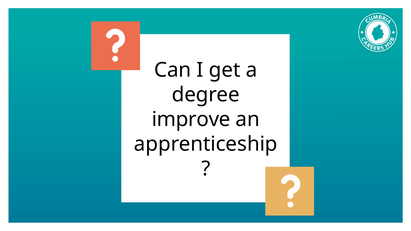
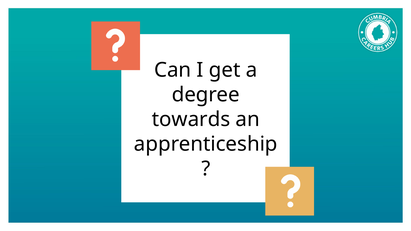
improve: improve -> towards (191, 120)
